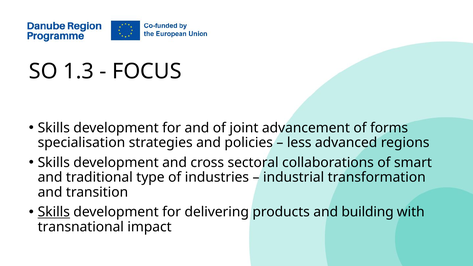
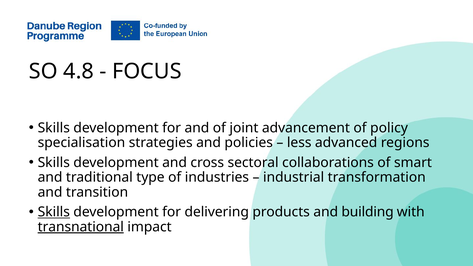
1.3: 1.3 -> 4.8 (79, 71)
forms: forms -> policy (389, 128)
transnational underline: none -> present (81, 227)
